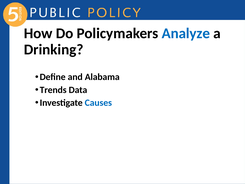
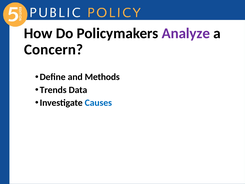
Analyze colour: blue -> purple (186, 33)
Drinking: Drinking -> Concern (54, 49)
Alabama: Alabama -> Methods (102, 77)
